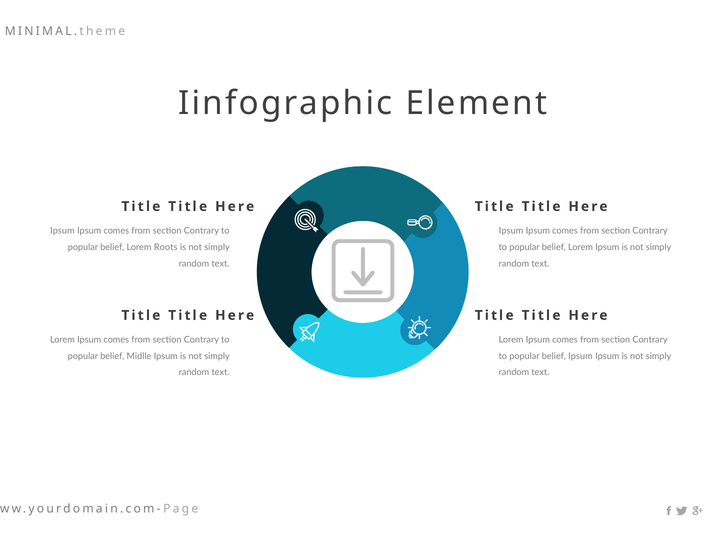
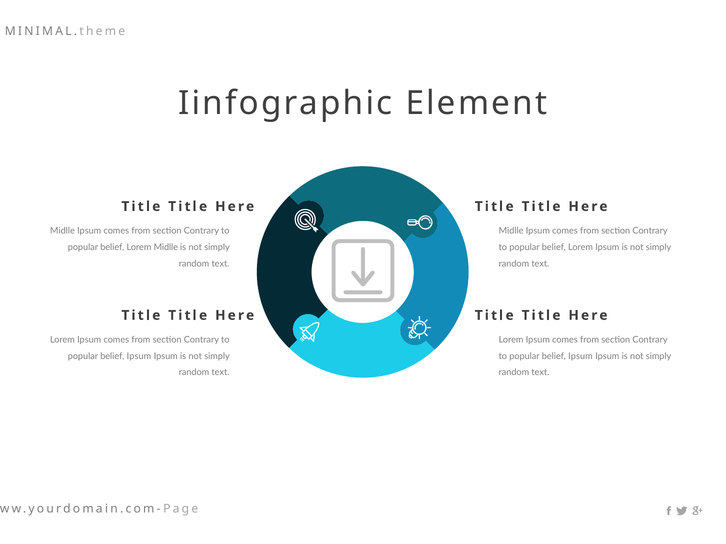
Ipsum: Ipsum -> Midlle (62, 231)
Ipsum: Ipsum -> Midlle (511, 231)
Lorem Roots: Roots -> Midlle (166, 247)
Midlle: Midlle -> Ipsum (139, 356)
